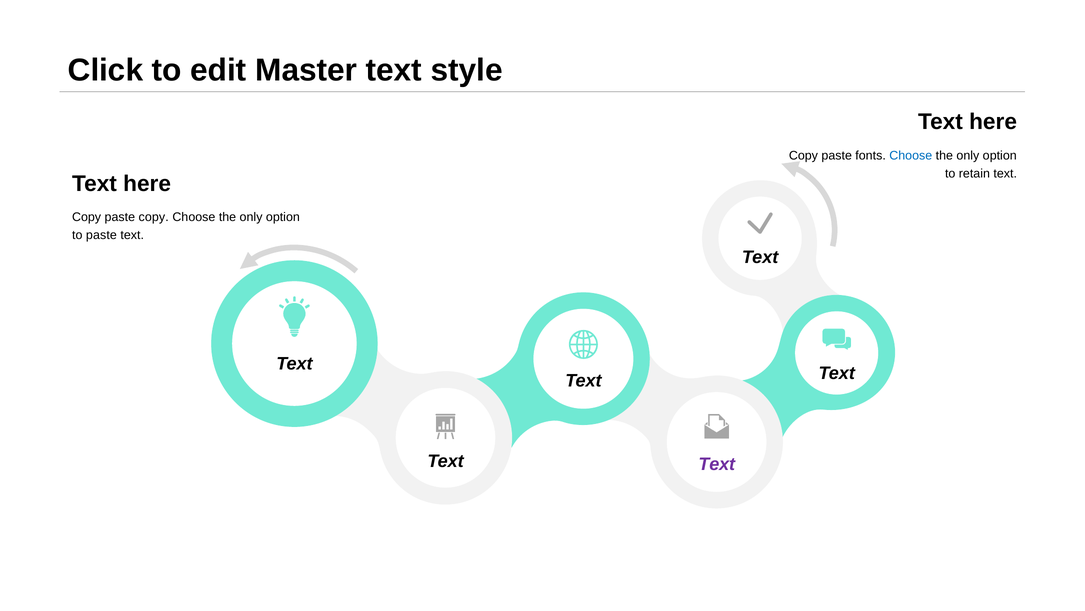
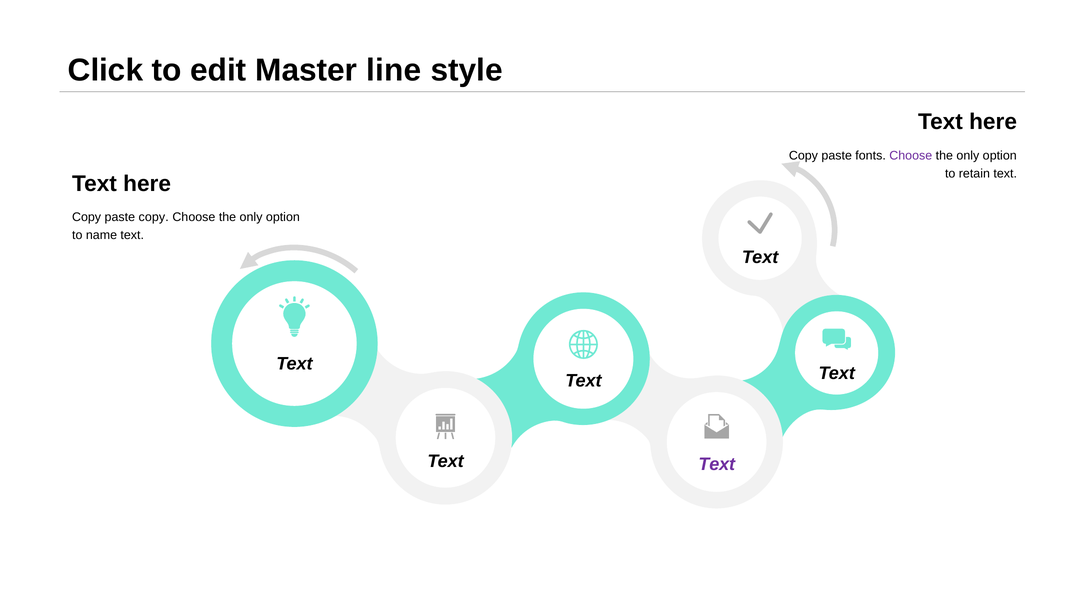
Master text: text -> line (394, 70)
Choose colour: blue -> purple (911, 155)
to paste: paste -> name (101, 235)
